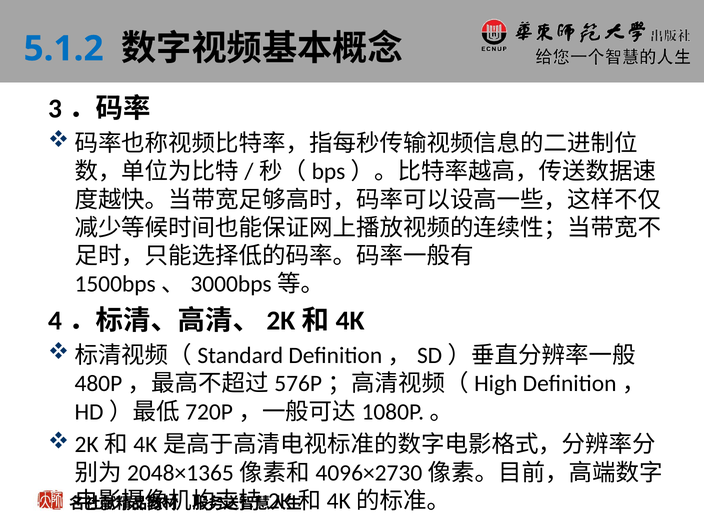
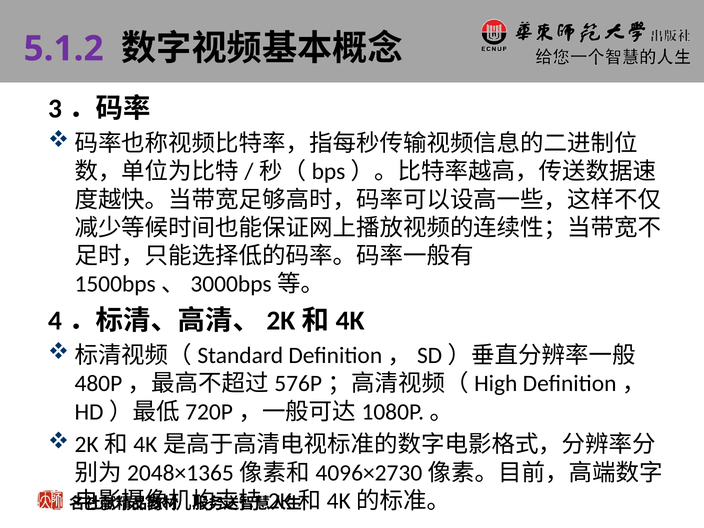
5.1.2 colour: blue -> purple (64, 49)
